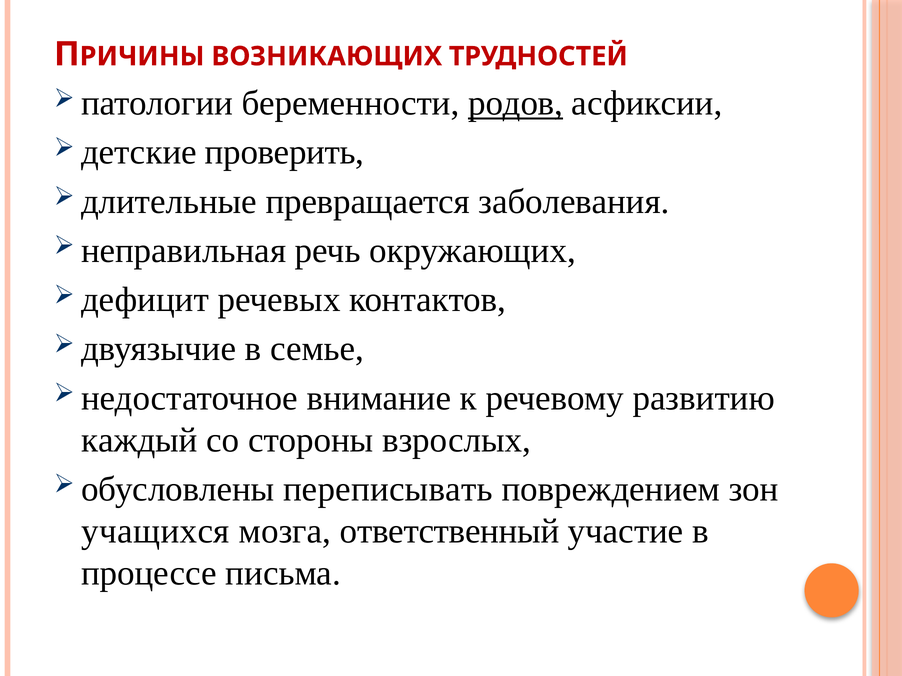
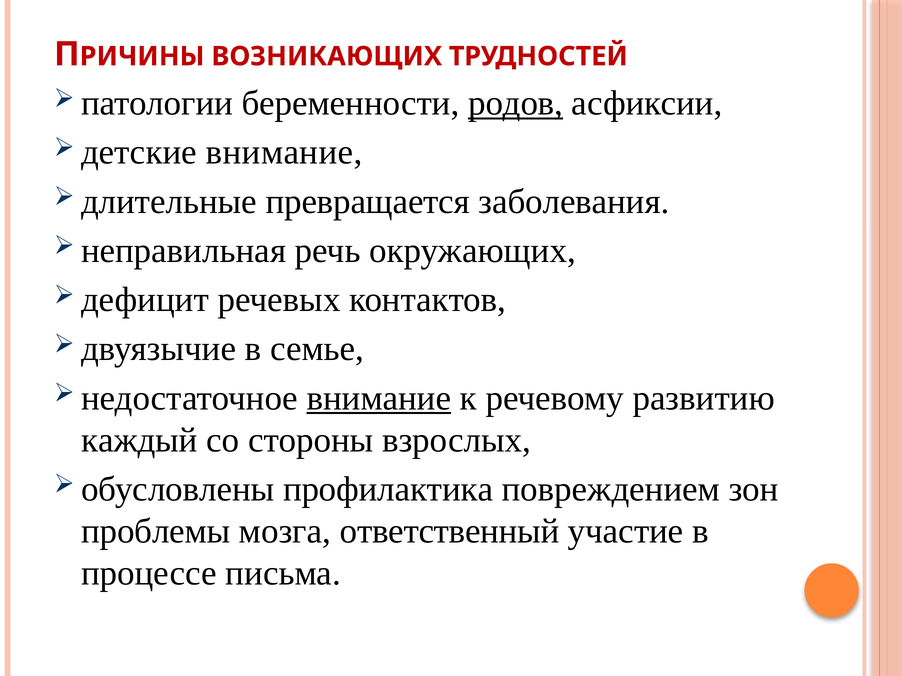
проверить: проверить -> внимание (284, 153)
внимание underline: none -> present (379, 398)
переписывать: переписывать -> профилактика (388, 490)
учащихся: учащихся -> проблемы (156, 532)
